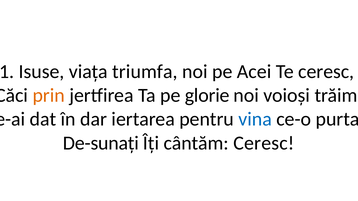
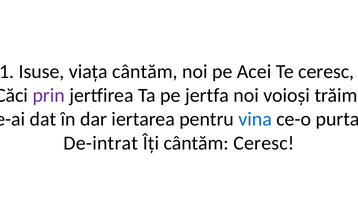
viața triumfa: triumfa -> cântăm (145, 72)
prin colour: orange -> purple (49, 96)
glorie: glorie -> jertfa (207, 96)
De-sunați: De-sunați -> De-intrat (101, 143)
